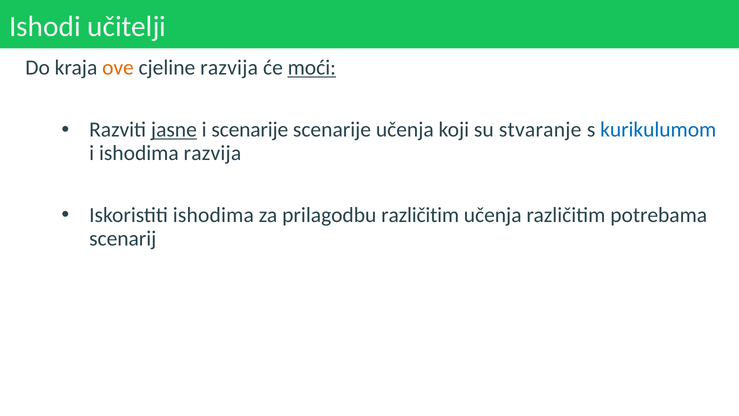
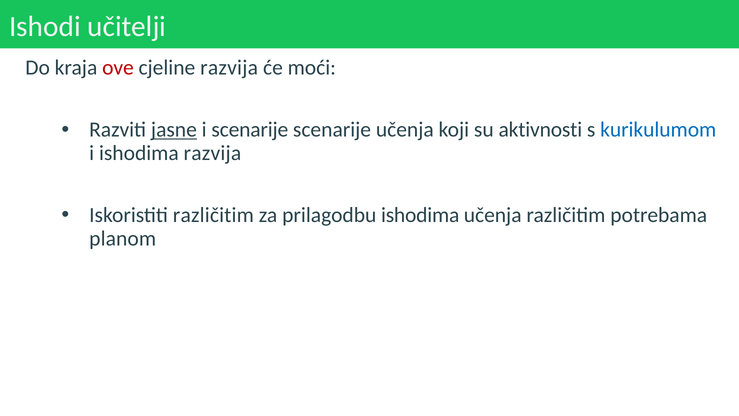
ove colour: orange -> red (118, 68)
moći underline: present -> none (312, 68)
stvaranje: stvaranje -> aktivnosti (540, 130)
Iskoristiti ishodima: ishodima -> različitim (213, 215)
prilagodbu različitim: različitim -> ishodima (420, 215)
scenarij: scenarij -> planom (123, 238)
